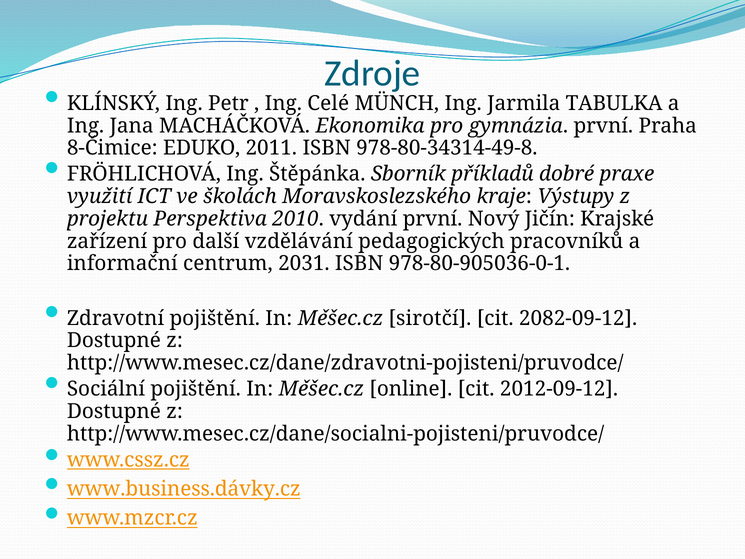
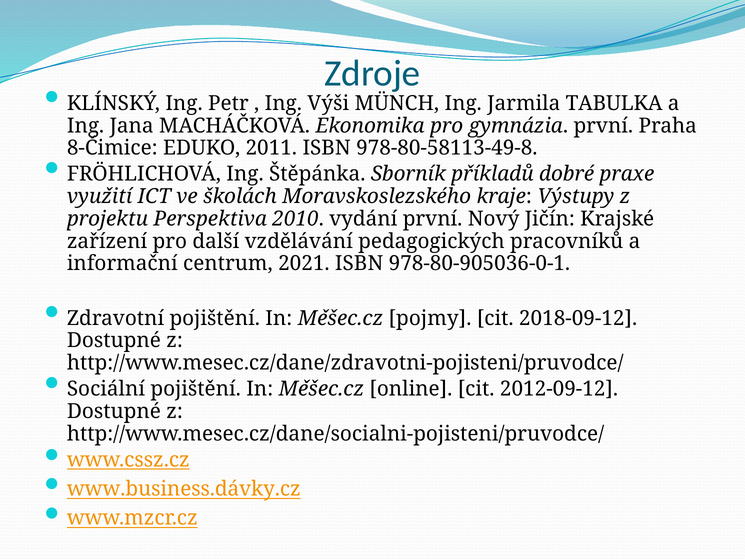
Celé: Celé -> Výši (328, 103)
978-80-34314-49-8: 978-80-34314-49-8 -> 978-80-58113-49-8 (447, 148)
2031: 2031 -> 2021 (304, 263)
sirotčí: sirotčí -> pojmy (430, 318)
2082-09-12: 2082-09-12 -> 2018-09-12 (578, 318)
